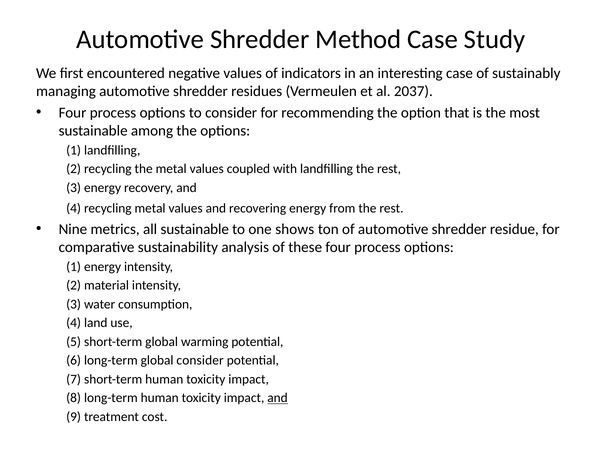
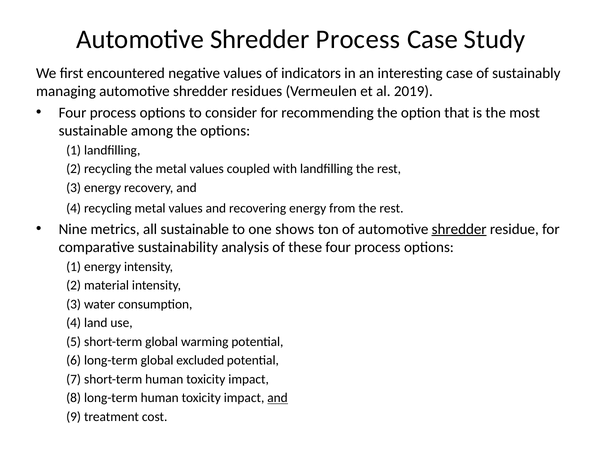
Shredder Method: Method -> Process (358, 39)
2037: 2037 -> 2019 (413, 91)
shredder underline: none -> present (459, 229)
global consider: consider -> excluded (200, 360)
